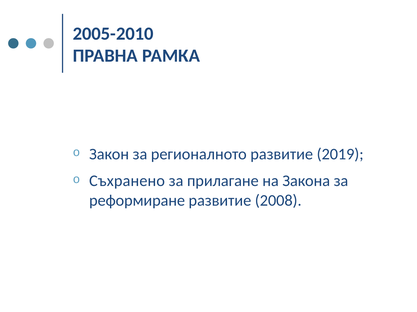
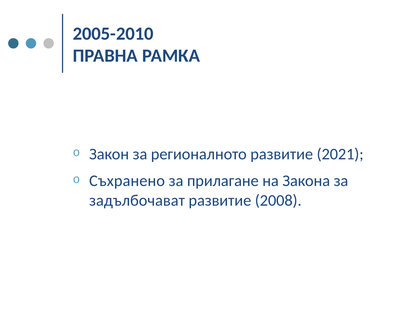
2019: 2019 -> 2021 (340, 155)
реформиране: реформиране -> задълбочават (137, 201)
